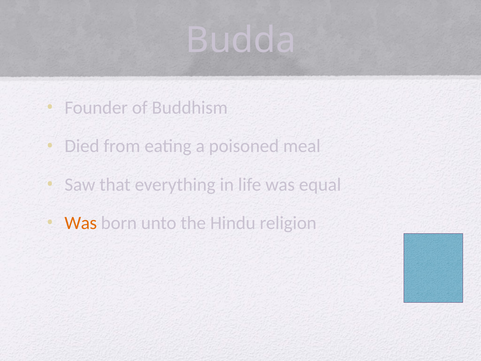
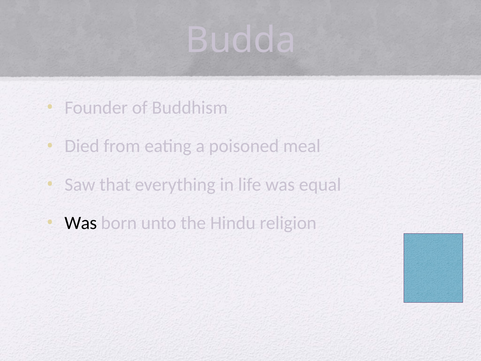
Was colour: orange -> black (81, 223)
